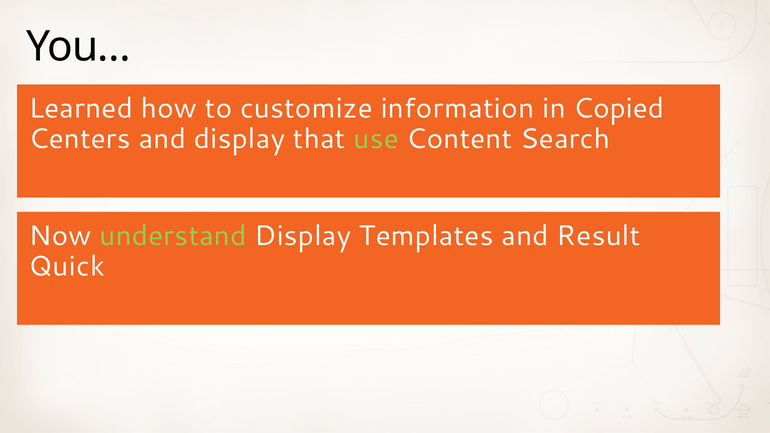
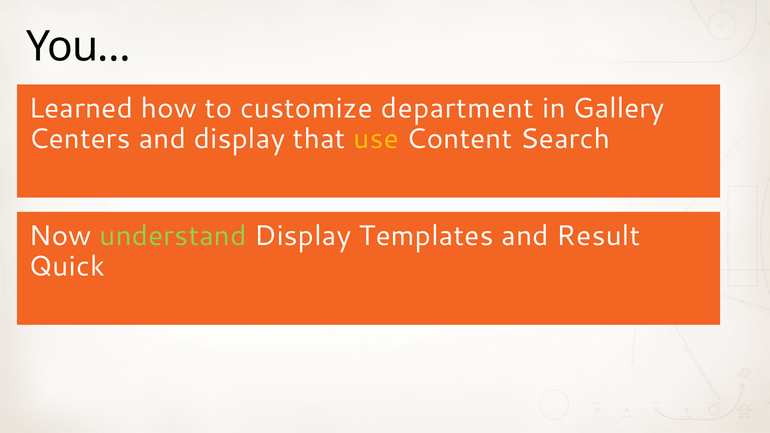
information: information -> department (457, 109)
Copied: Copied -> Gallery (619, 109)
use colour: light green -> yellow (376, 139)
